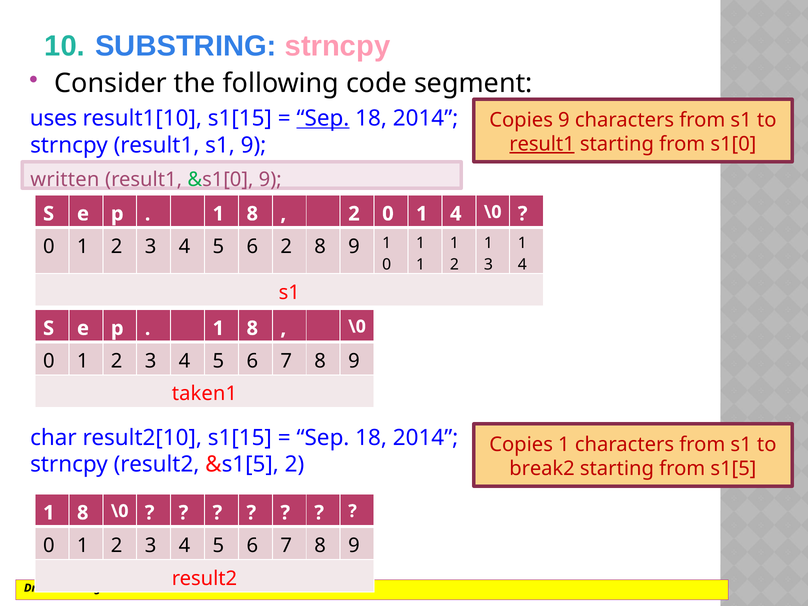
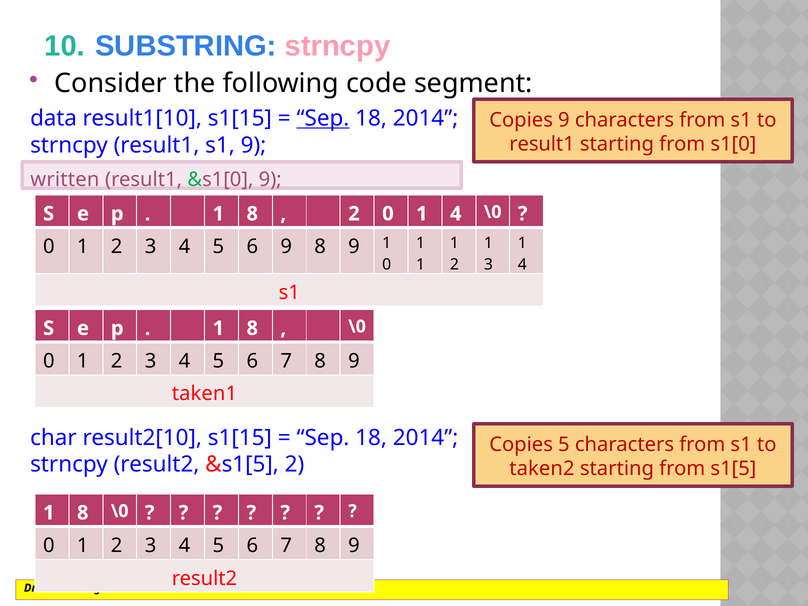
uses: uses -> data (54, 118)
result1 underline: present -> none (542, 144)
6 2: 2 -> 9 (286, 247)
Copies 1: 1 -> 5 (564, 444)
break2: break2 -> taken2 (542, 469)
